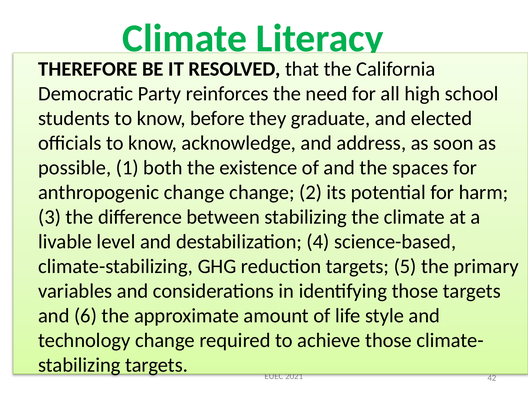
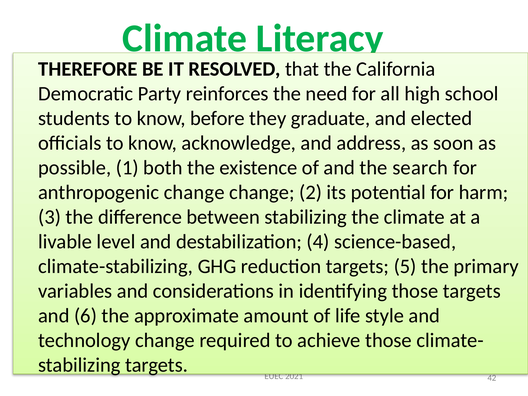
spaces: spaces -> search (420, 168)
